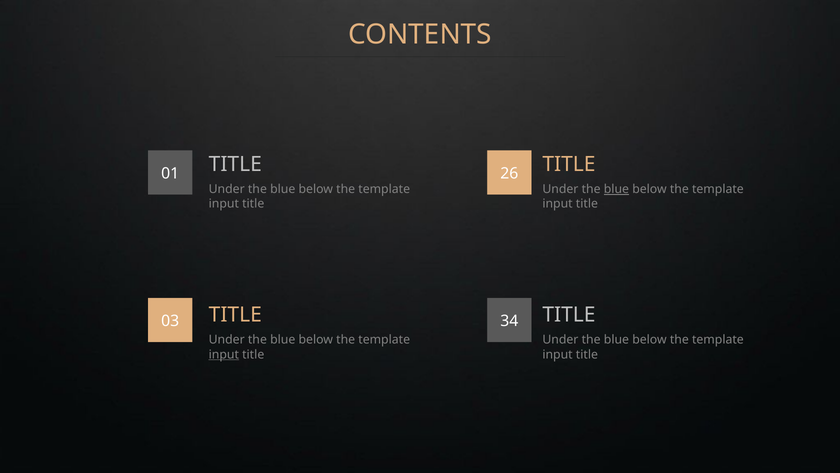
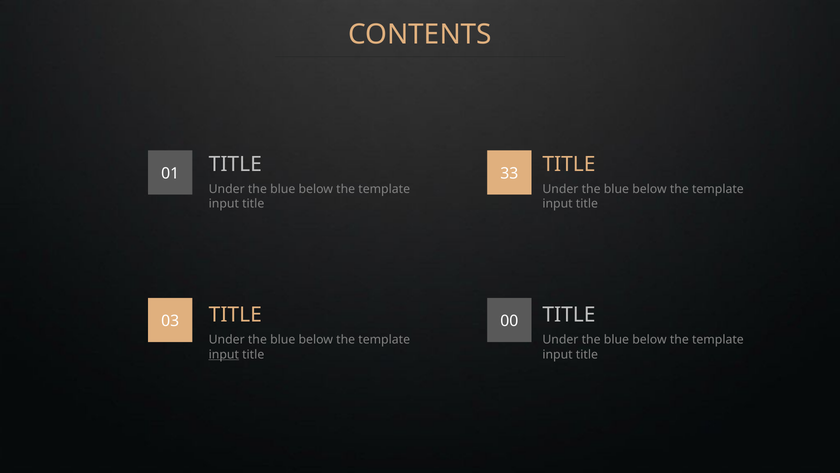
26: 26 -> 33 (509, 173)
blue underline: present -> none (616, 189)
34: 34 -> 00 (509, 321)
